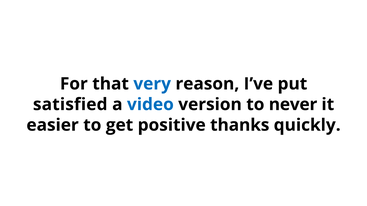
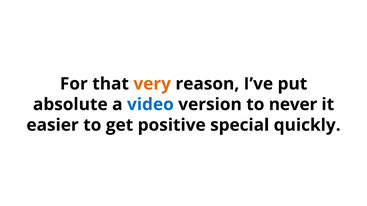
very colour: blue -> orange (152, 84)
satisfied: satisfied -> absolute (70, 105)
thanks: thanks -> special (240, 125)
